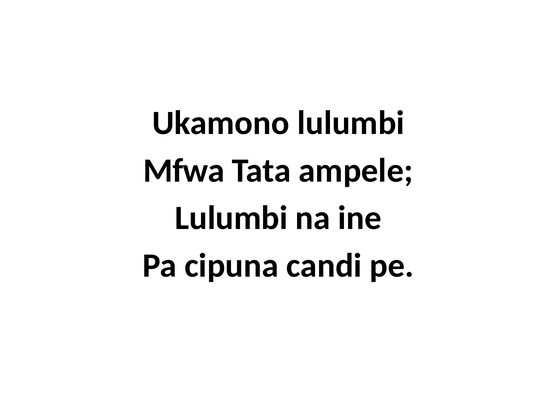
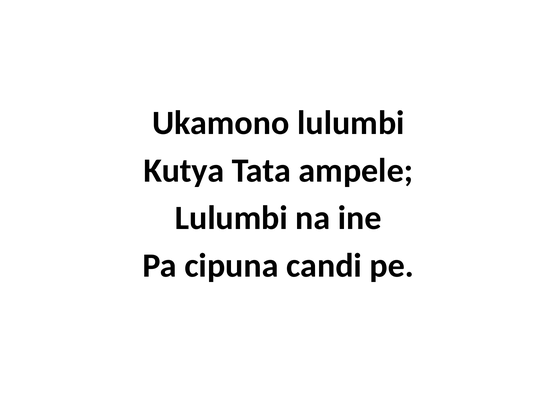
Mfwa: Mfwa -> Kutya (184, 171)
